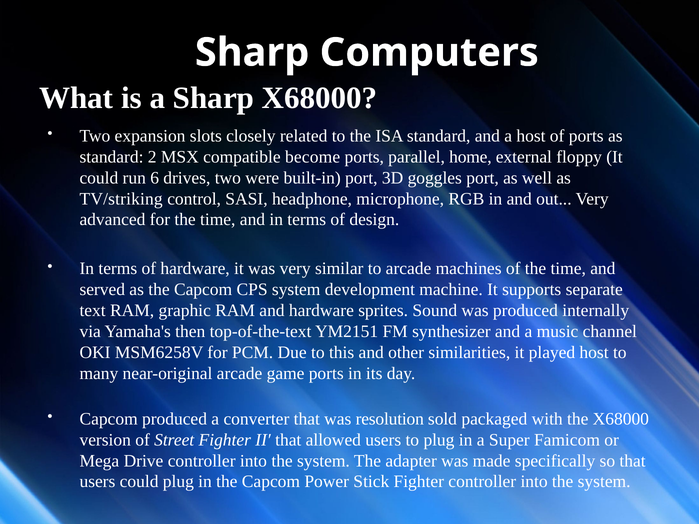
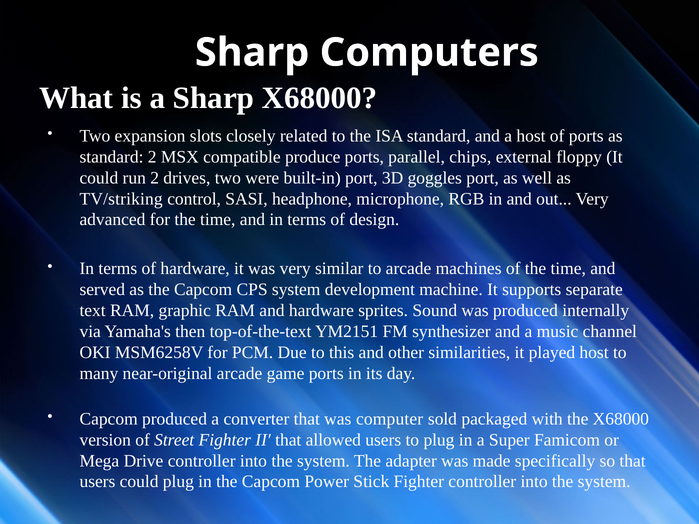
become: become -> produce (313, 157)
home: home -> chips (470, 157)
run 6: 6 -> 2 (155, 178)
resolution: resolution -> computer (390, 419)
